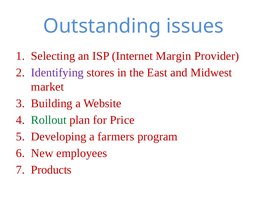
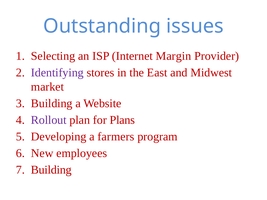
Rollout colour: green -> purple (49, 120)
Price: Price -> Plans (122, 120)
Products: Products -> Building (51, 170)
